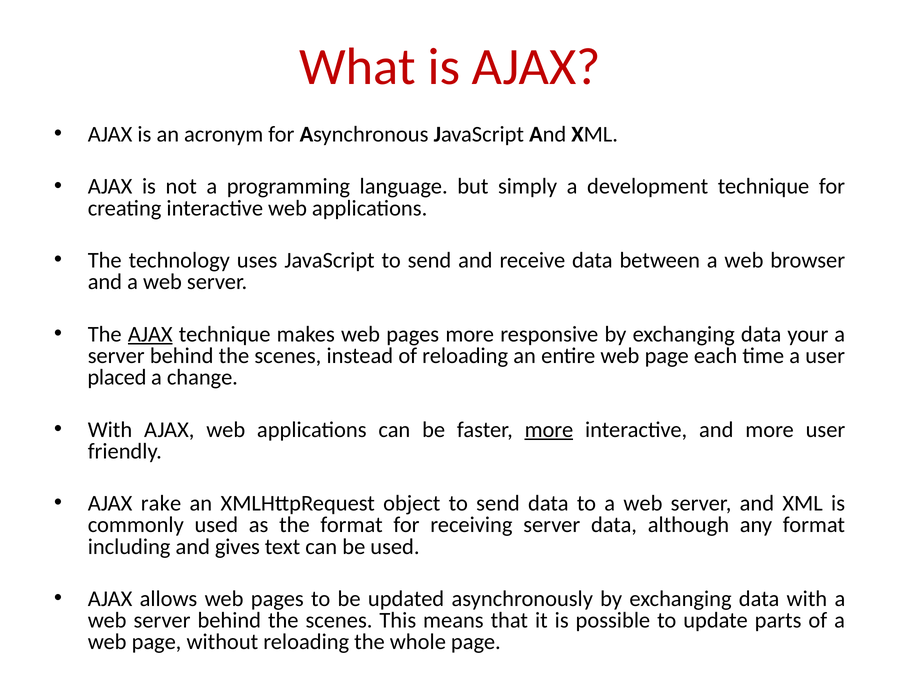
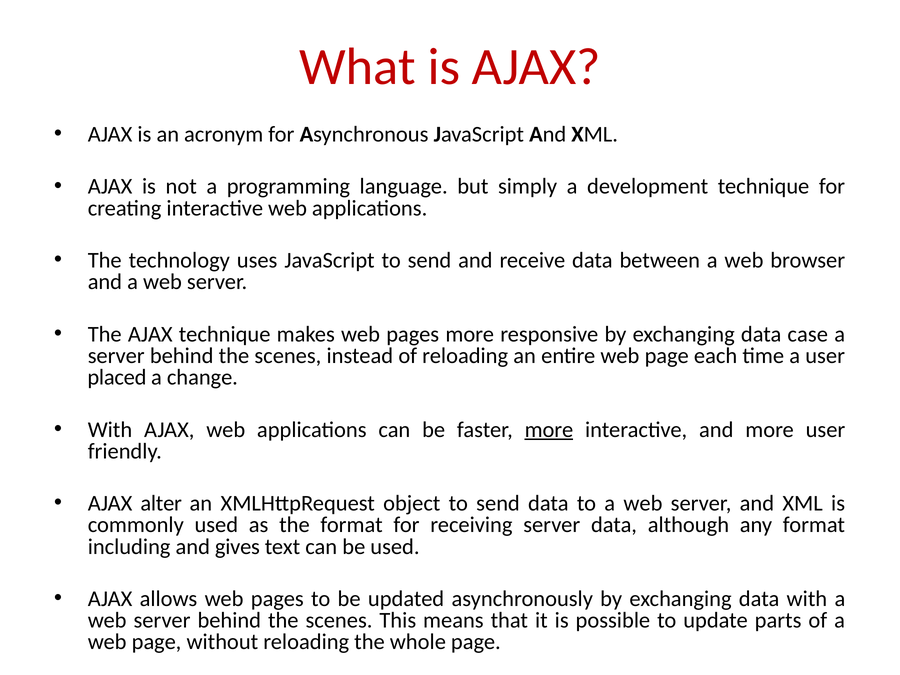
AJAX underline: present -> none (150, 334)
your: your -> case (808, 334)
rake: rake -> alter (161, 503)
